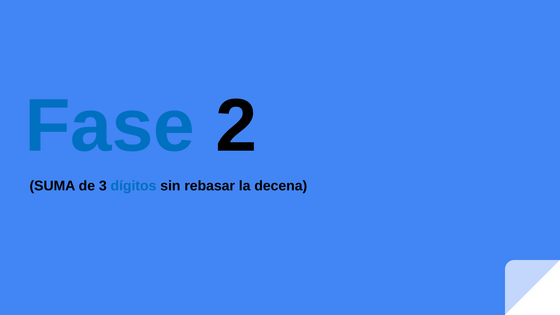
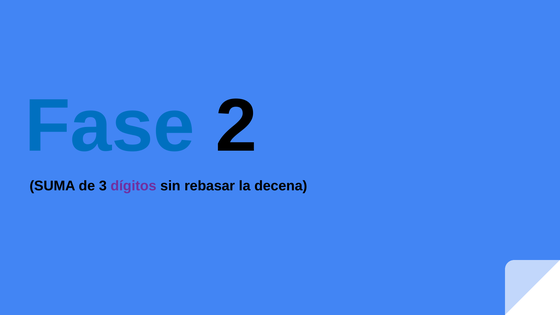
dígitos colour: blue -> purple (133, 186)
